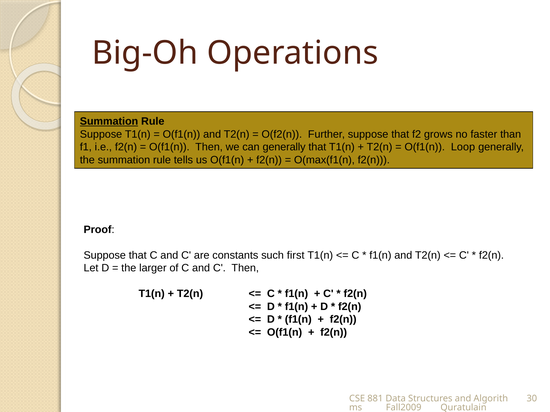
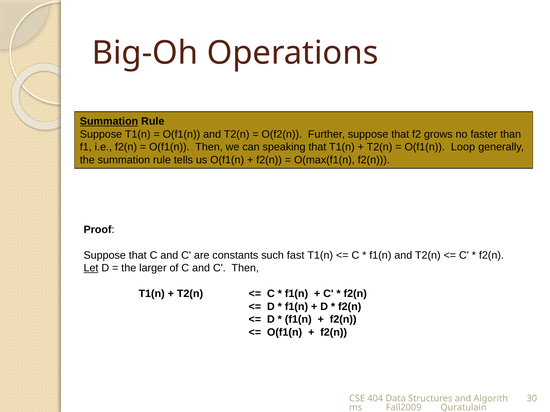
can generally: generally -> speaking (284, 147)
first: first -> fast (296, 256)
Let underline: none -> present (91, 268)
881: 881 -> 404 (375, 399)
